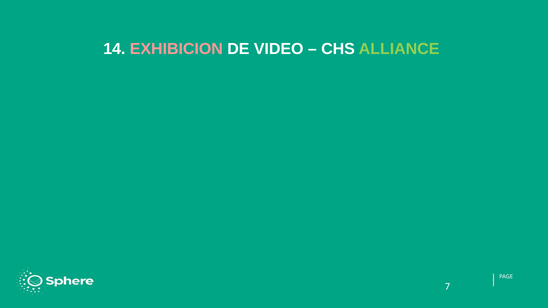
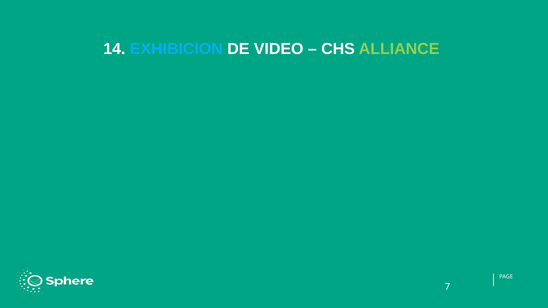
EXHIBICION colour: pink -> light blue (176, 49)
